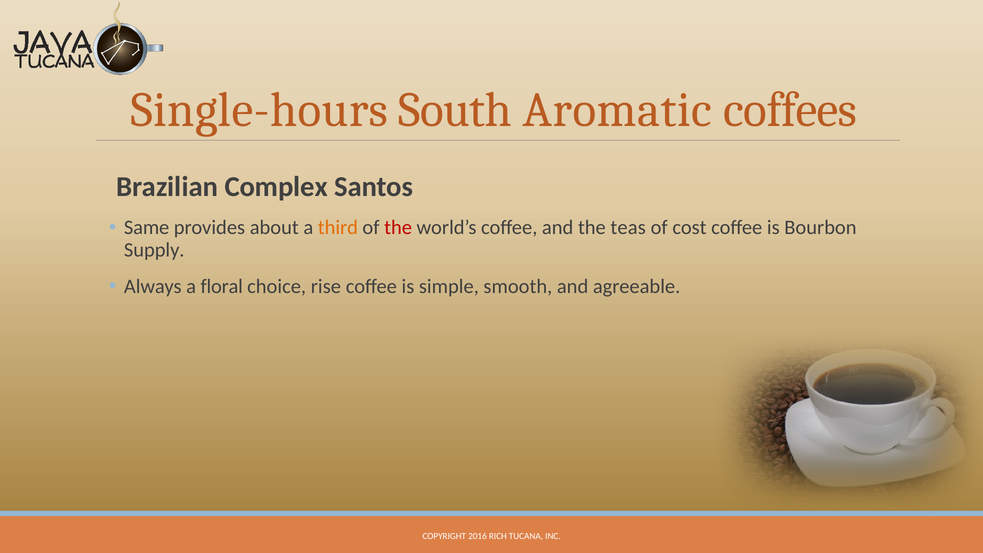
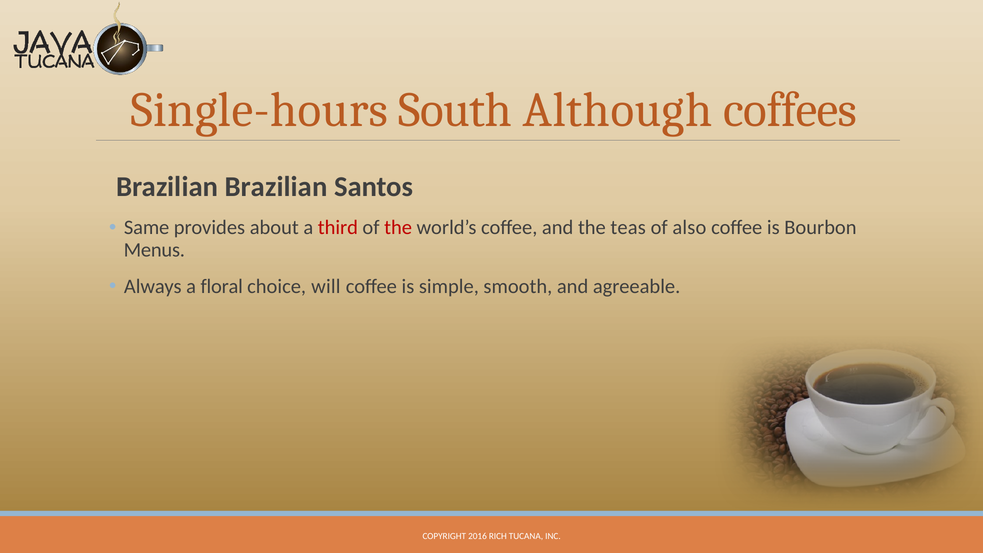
Aromatic: Aromatic -> Although (617, 110)
Brazilian Complex: Complex -> Brazilian (276, 187)
third colour: orange -> red (338, 228)
cost: cost -> also (689, 228)
Supply: Supply -> Menus (154, 250)
rise: rise -> will (326, 286)
